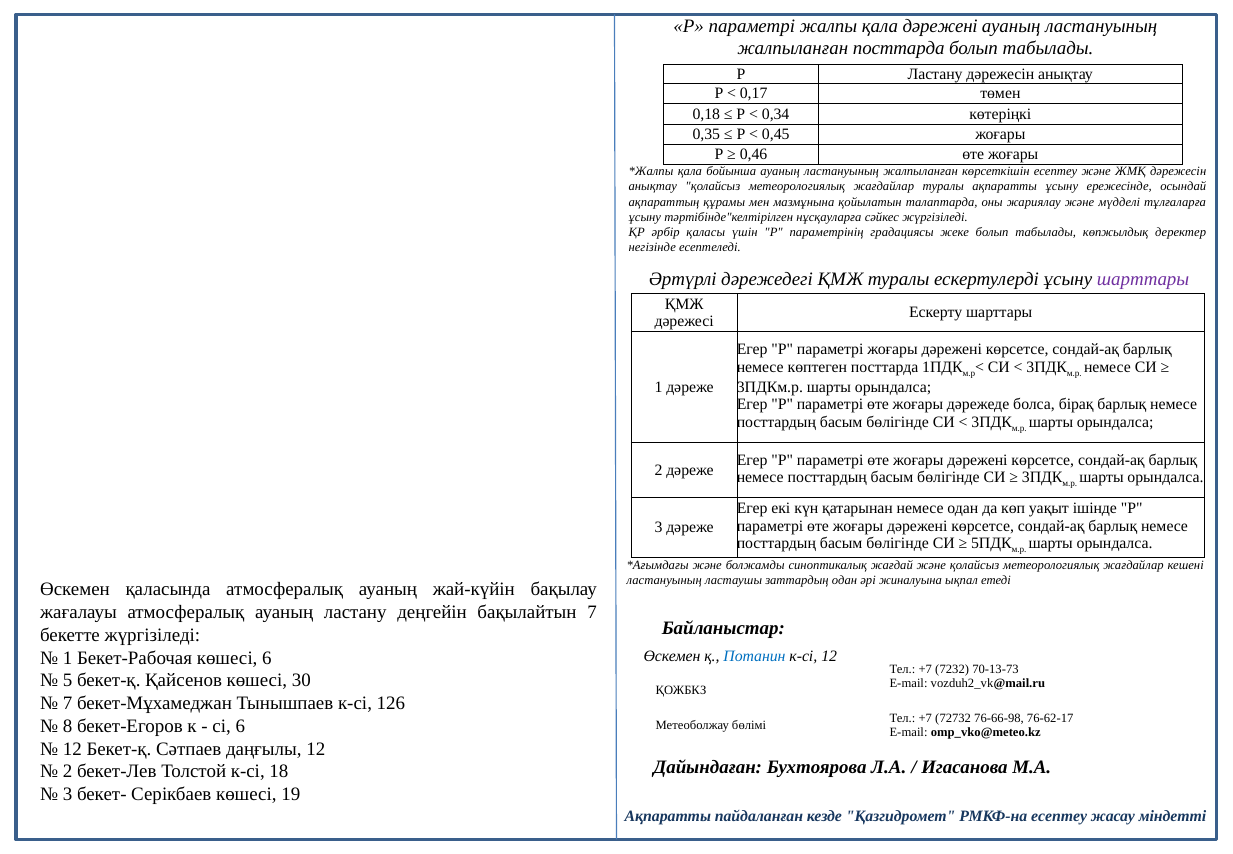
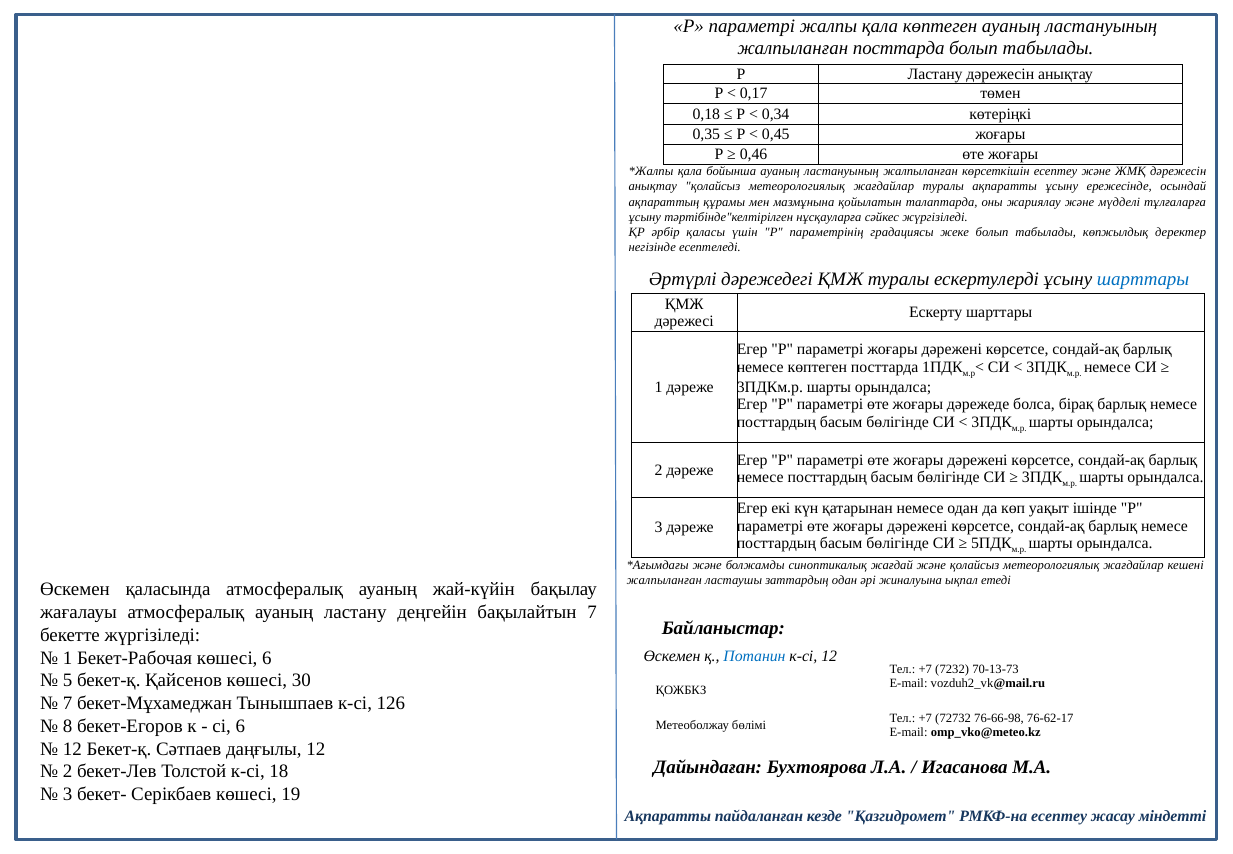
қала дәрежені: дәрежені -> көптеген (940, 26)
шарттары colour: purple -> blue (1143, 279)
ластануының: ластануының -> жалпыланған (664, 580)
